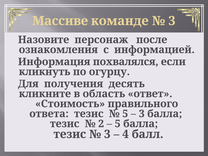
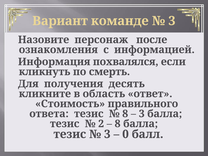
Массиве: Массиве -> Вариант (60, 21)
огурцу: огурцу -> смерть (109, 72)
5: 5 -> 8 (125, 114)
5: 5 -> 8 (118, 124)
4: 4 -> 0 (126, 134)
